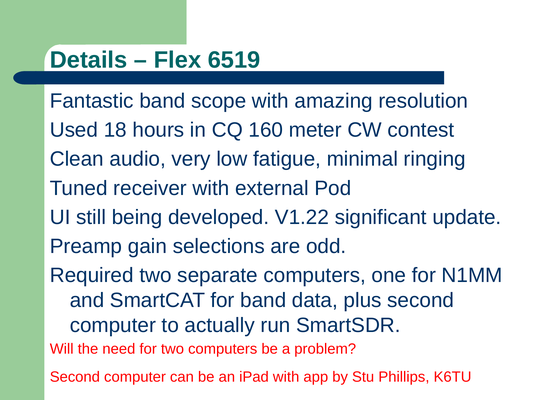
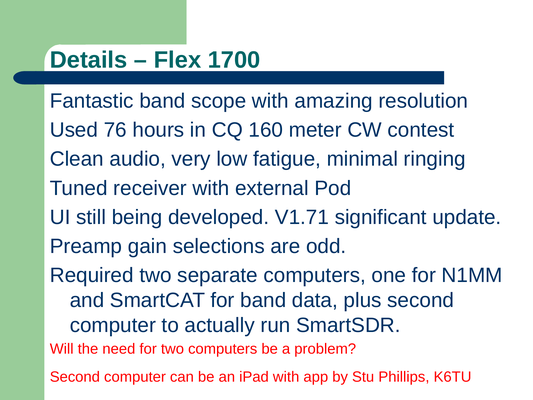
6519: 6519 -> 1700 (234, 60)
18: 18 -> 76 (115, 130)
V1.22: V1.22 -> V1.71 (302, 217)
